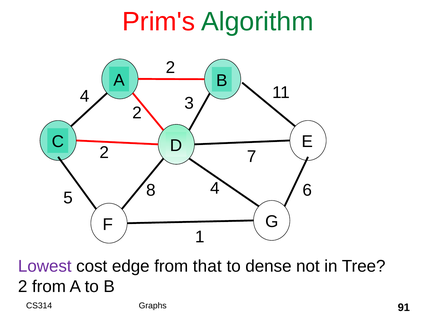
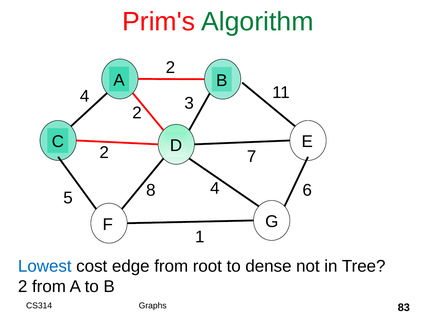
Lowest colour: purple -> blue (45, 266)
that: that -> root (207, 266)
91: 91 -> 83 (404, 307)
